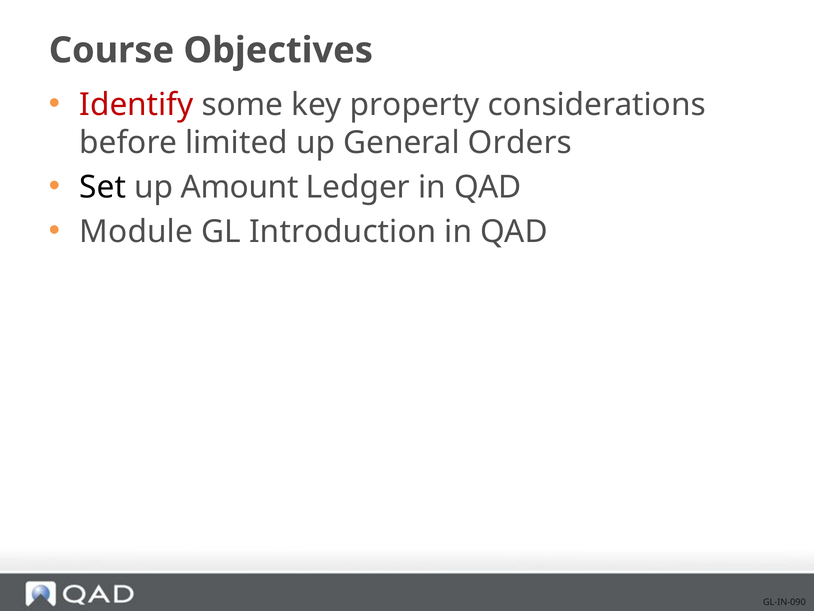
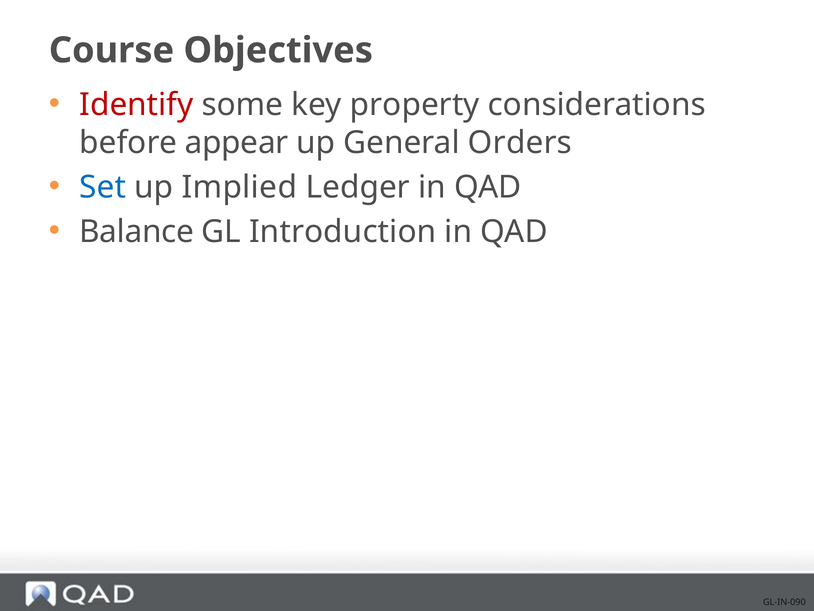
limited: limited -> appear (237, 143)
Set colour: black -> blue (103, 187)
Amount: Amount -> Implied (239, 187)
Module: Module -> Balance (136, 231)
